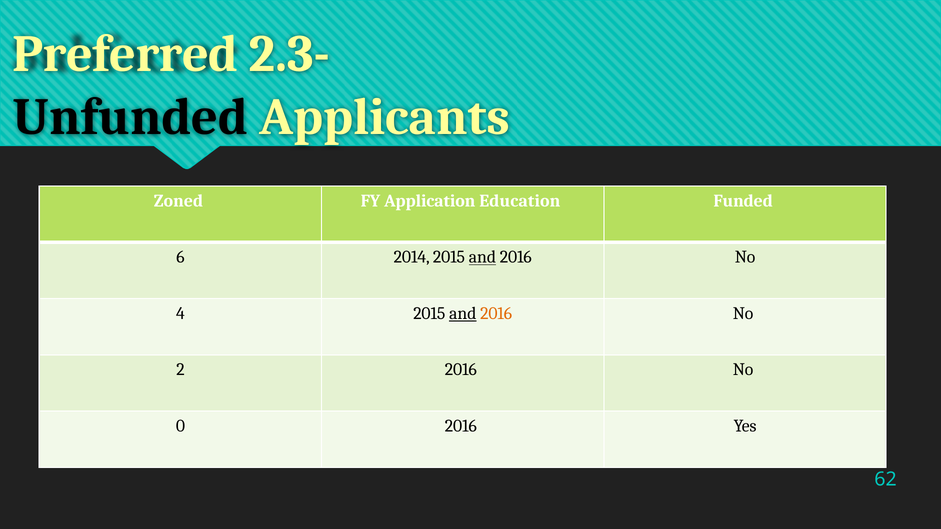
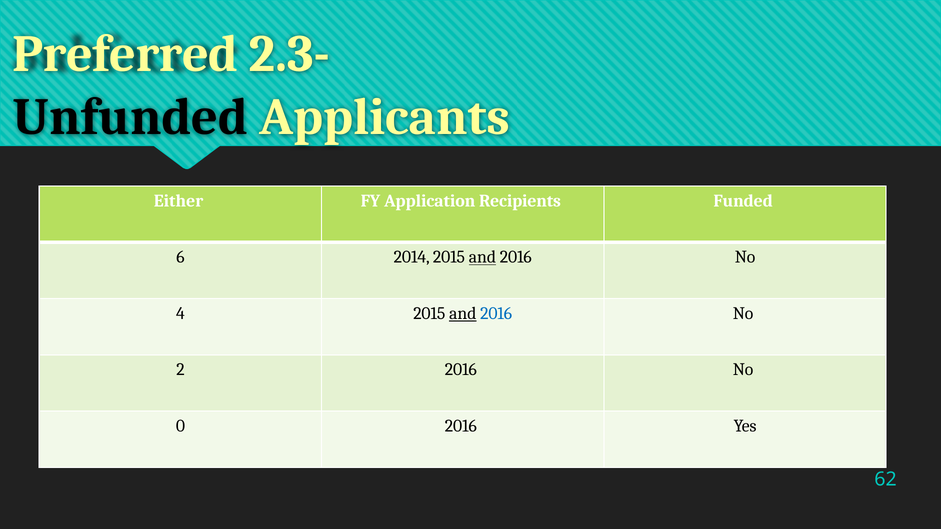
Zoned: Zoned -> Either (179, 201)
Education: Education -> Recipients (520, 201)
2016 colour: orange -> blue (496, 314)
